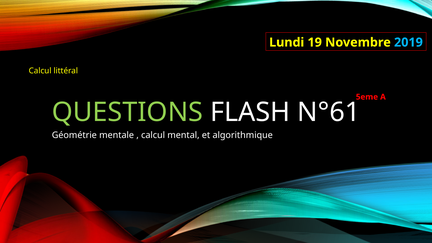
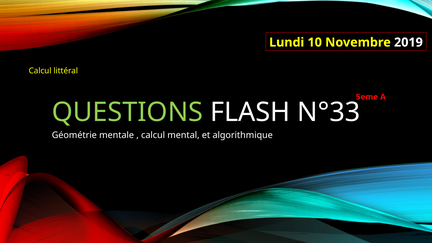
19: 19 -> 10 (315, 42)
2019 colour: light blue -> white (408, 42)
N°61: N°61 -> N°33 (329, 112)
